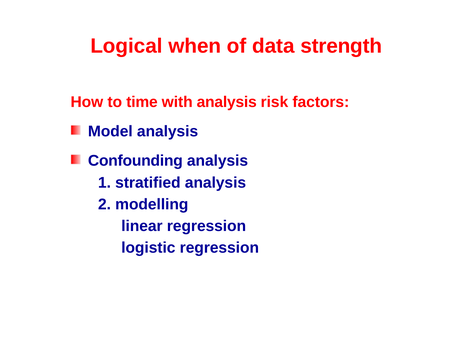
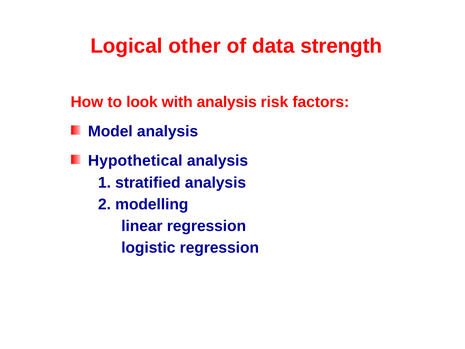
when: when -> other (195, 46)
time: time -> look (142, 102)
Confounding: Confounding -> Hypothetical (135, 161)
